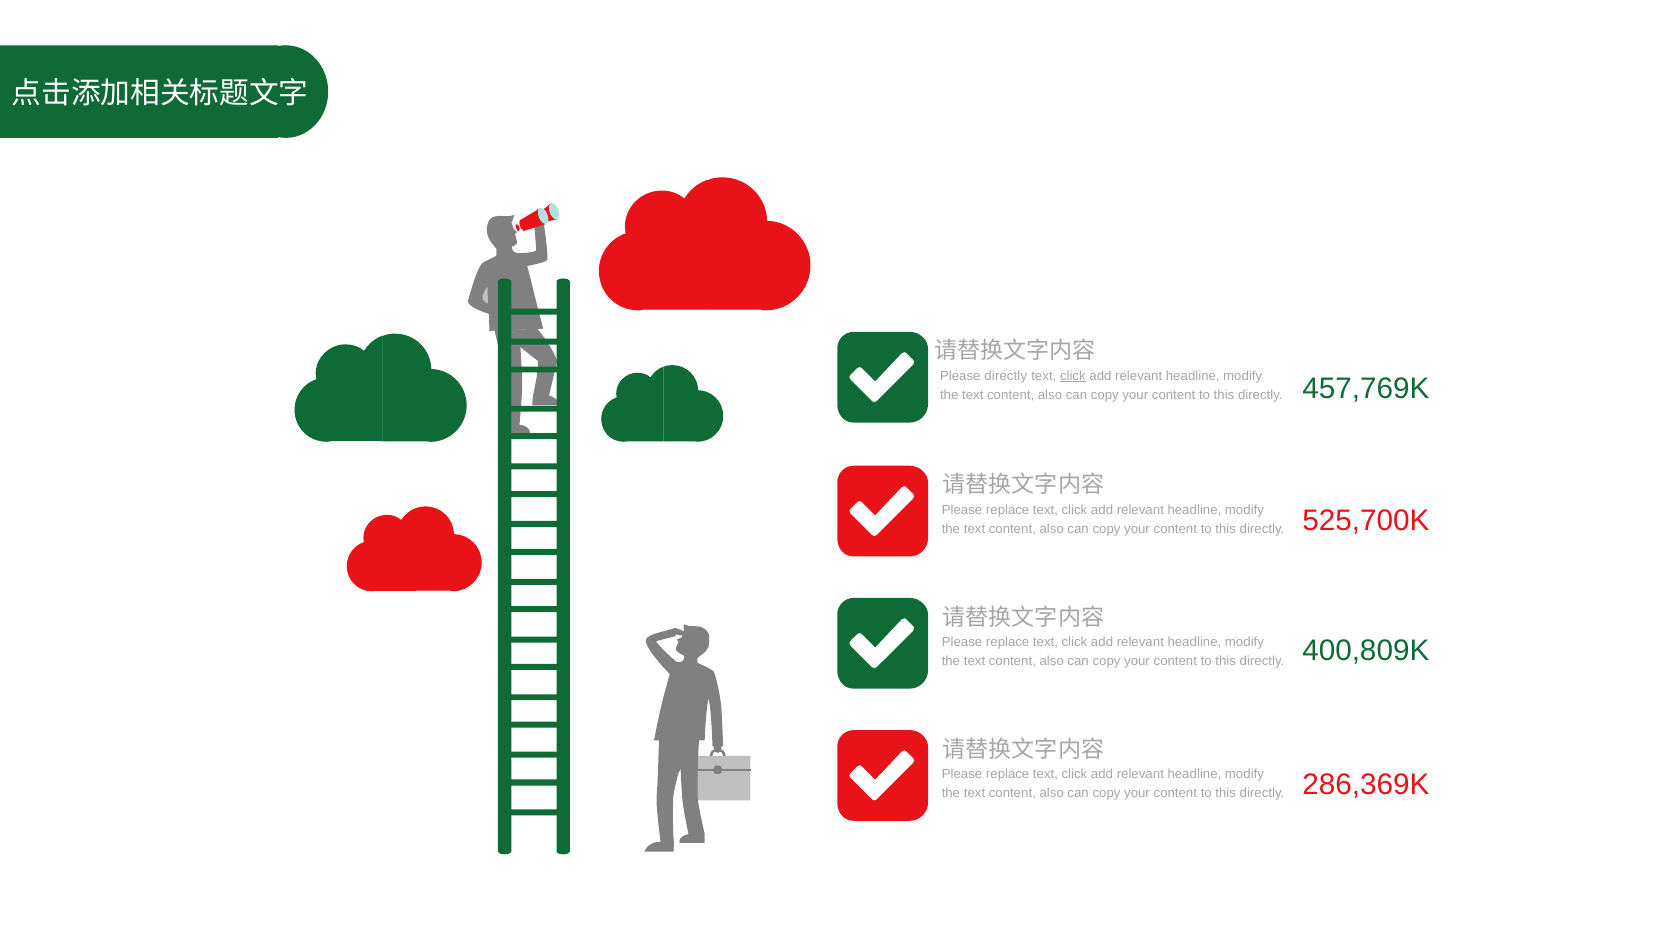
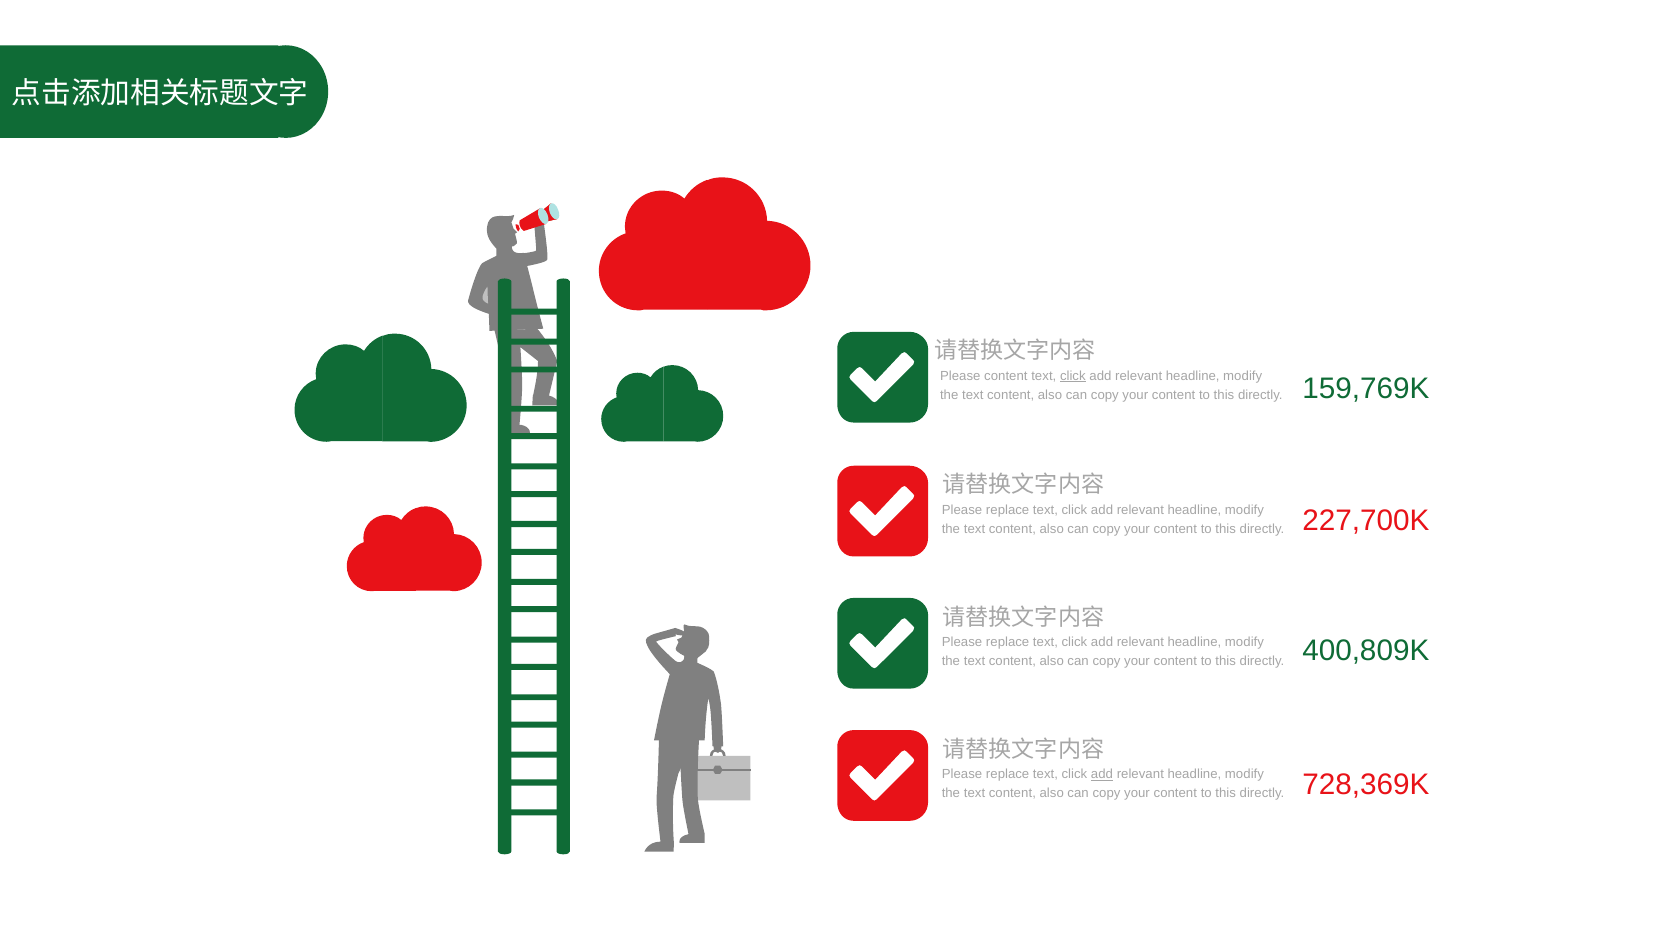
Please directly: directly -> content (1006, 376)
457,769K: 457,769K -> 159,769K (1366, 388)
525,700K: 525,700K -> 227,700K (1366, 521)
add underline: none -> present (1102, 775)
286,369K: 286,369K -> 728,369K (1366, 785)
